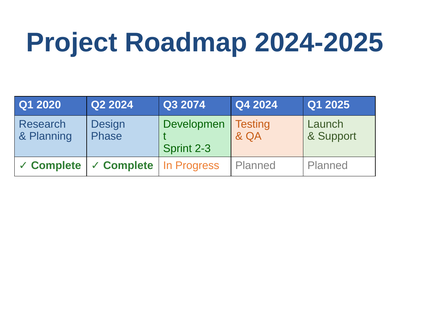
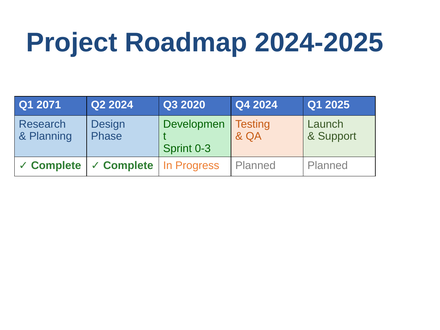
2020: 2020 -> 2071 (49, 105)
2074: 2074 -> 2020 (193, 105)
2-3: 2-3 -> 0-3 (203, 149)
